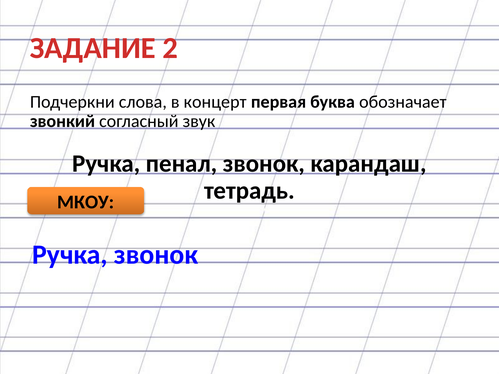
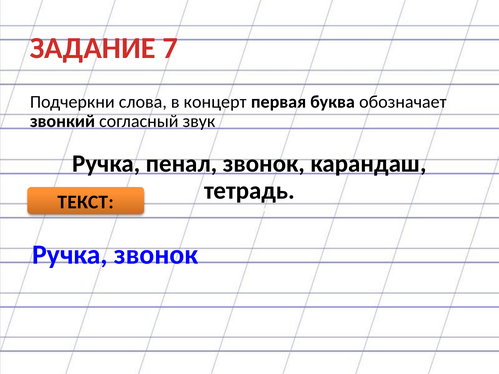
2: 2 -> 7 (170, 48)
МКОУ: МКОУ -> ТЕКСТ (86, 202)
